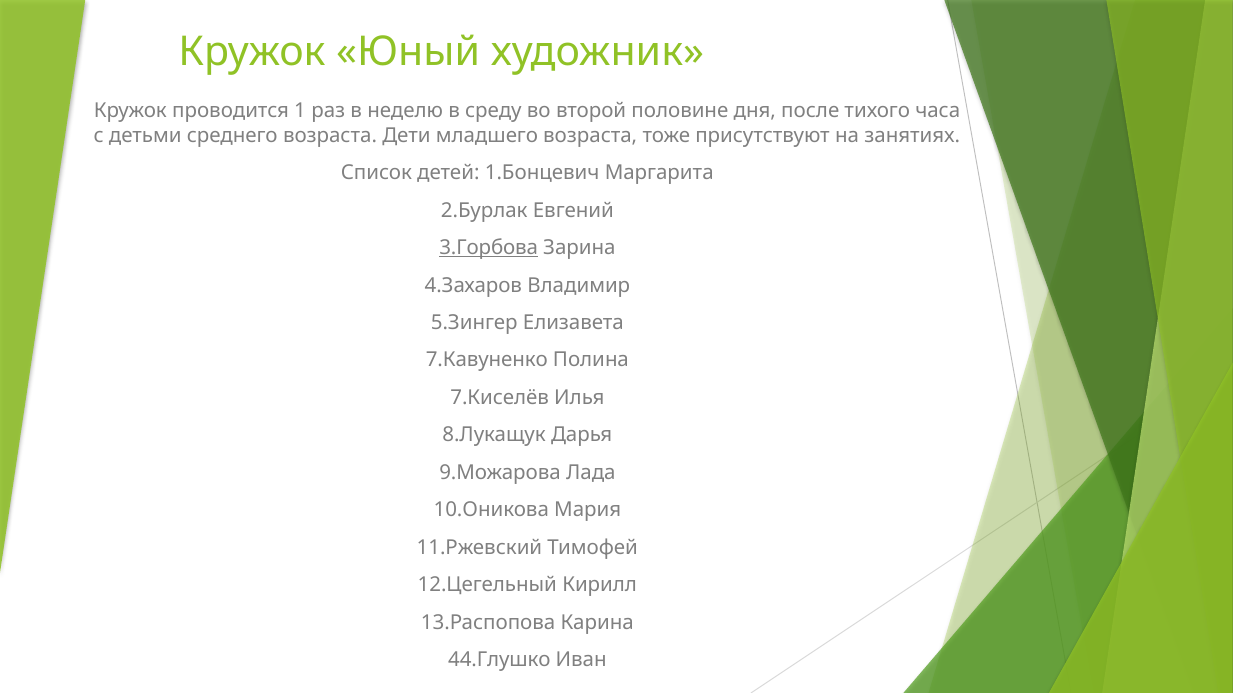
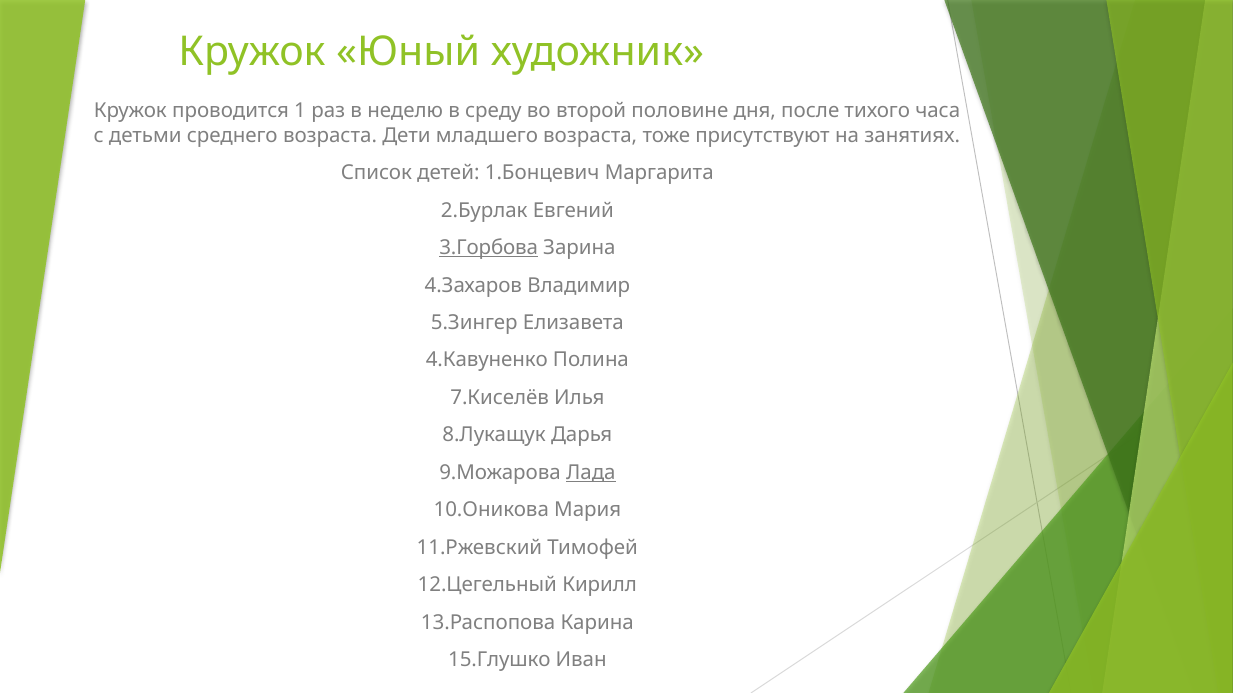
7.Кавуненко: 7.Кавуненко -> 4.Кавуненко (487, 360)
Лада underline: none -> present (591, 473)
44.Глушко: 44.Глушко -> 15.Глушко (499, 660)
